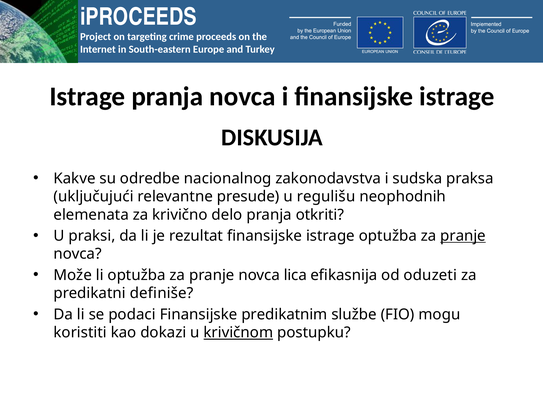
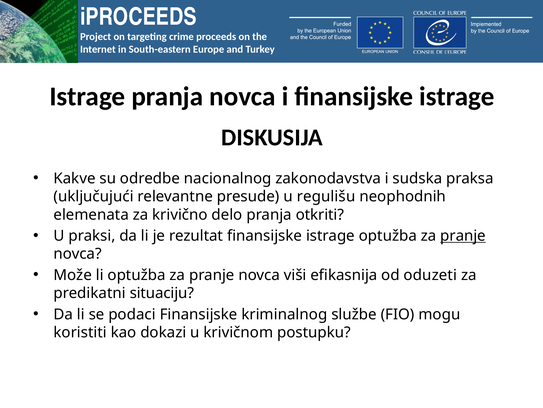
lica: lica -> viši (295, 275)
definiše: definiše -> situaciju (162, 293)
predikatnim: predikatnim -> kriminalnog (284, 314)
krivičnom underline: present -> none (238, 332)
